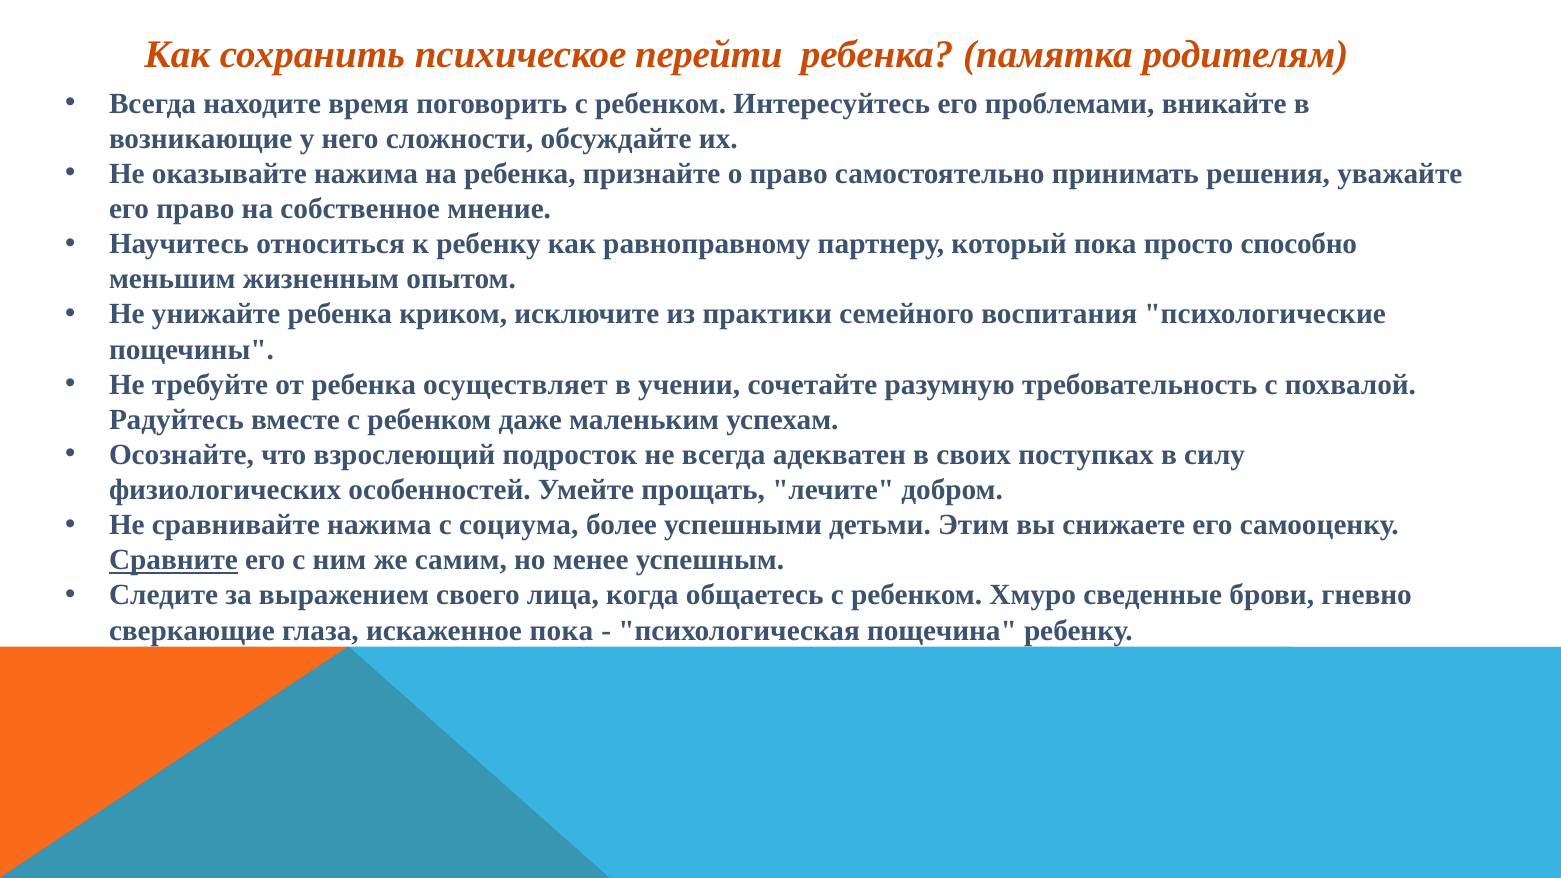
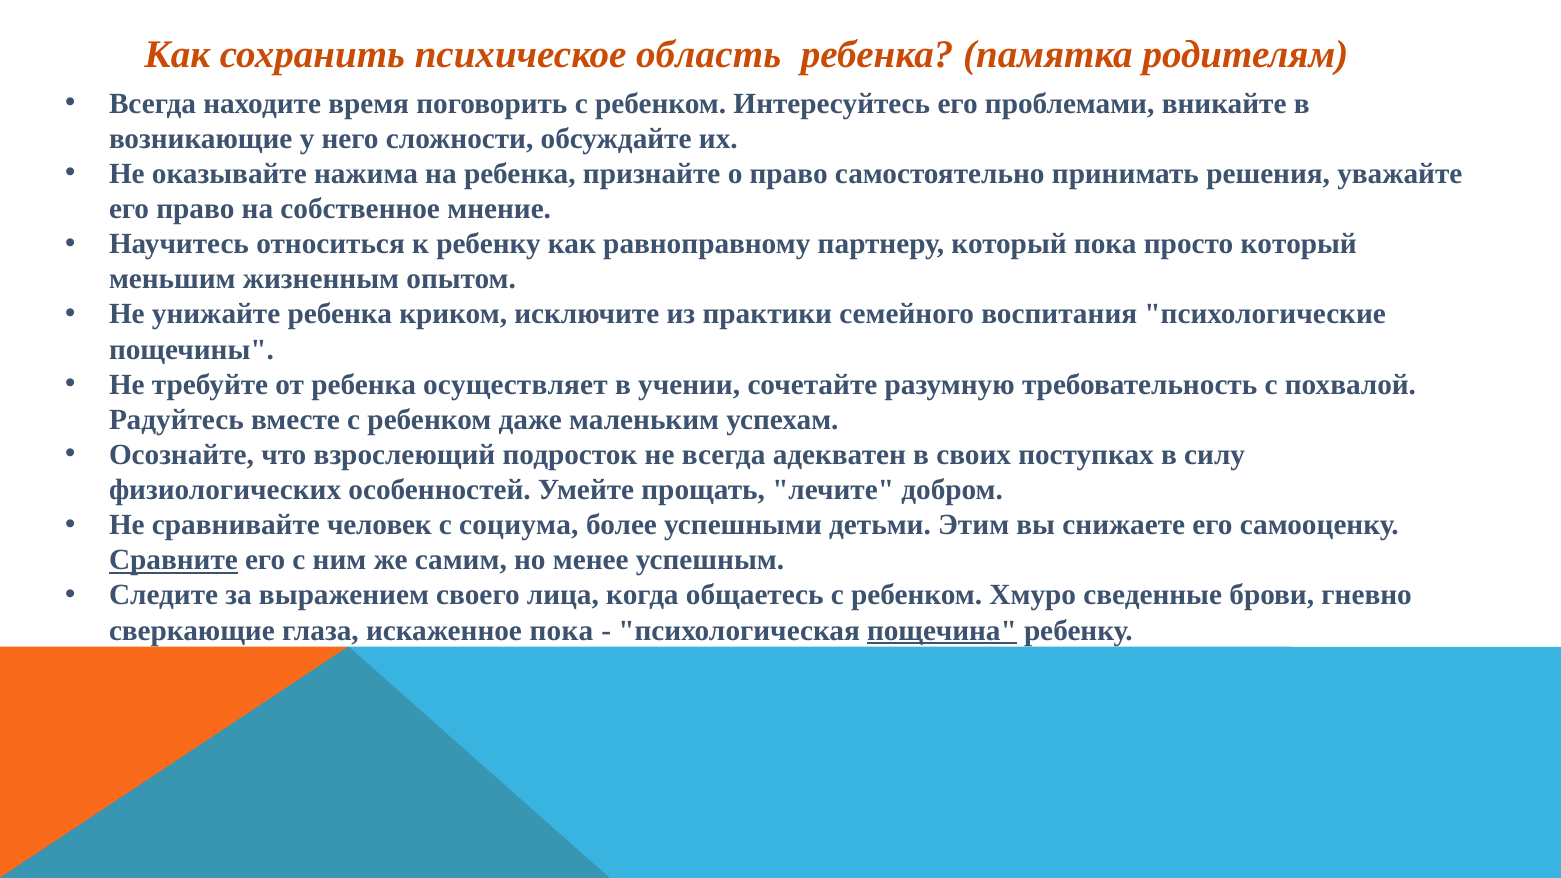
перейти: перейти -> область (709, 54)
просто способно: способно -> который (1299, 244)
сравнивайте нажима: нажима -> человек (379, 525)
пощечина underline: none -> present (942, 630)
